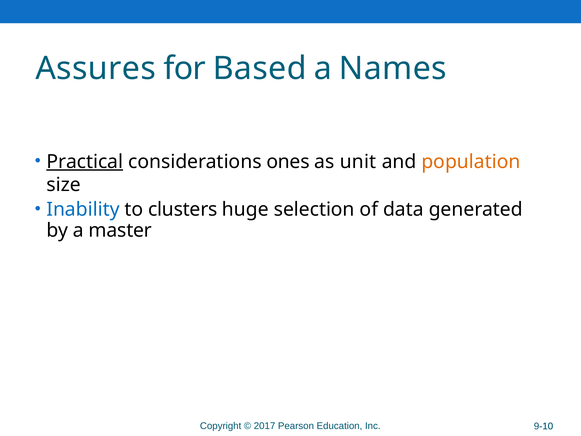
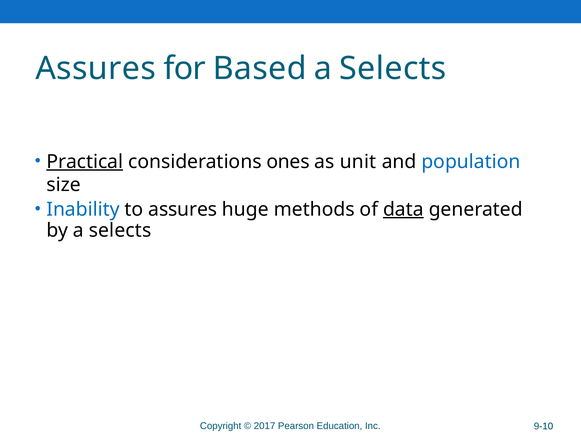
Names: Names -> Selects (393, 69)
population colour: orange -> blue (471, 162)
to clusters: clusters -> assures (183, 209)
selection: selection -> methods (314, 209)
data underline: none -> present (403, 209)
by a master: master -> selects (120, 230)
